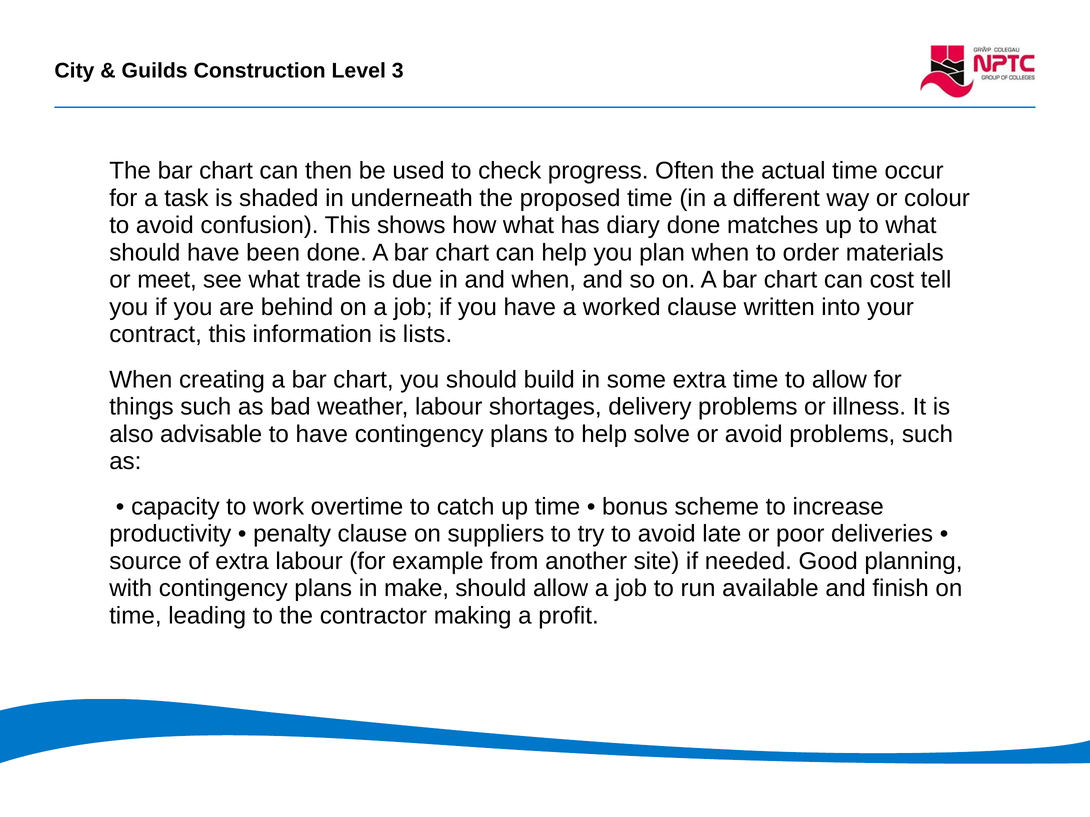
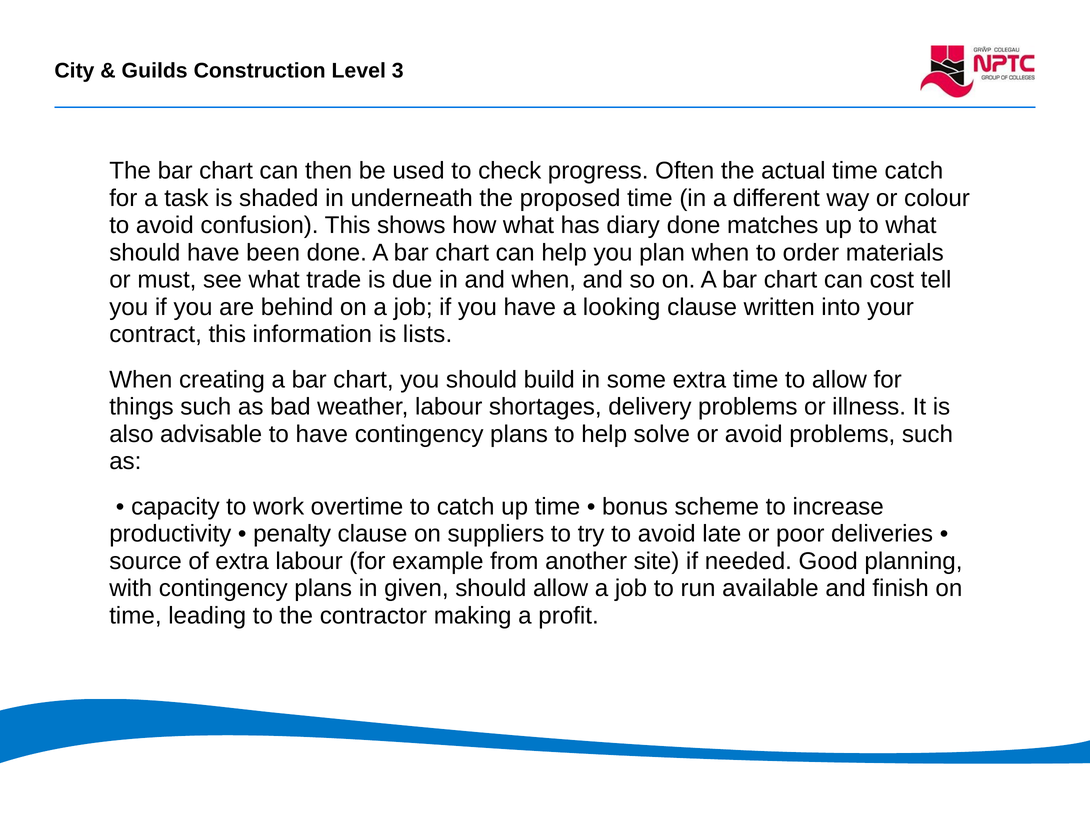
time occur: occur -> catch (914, 171)
meet: meet -> must (167, 280)
worked: worked -> looking (622, 307)
make: make -> given (416, 589)
